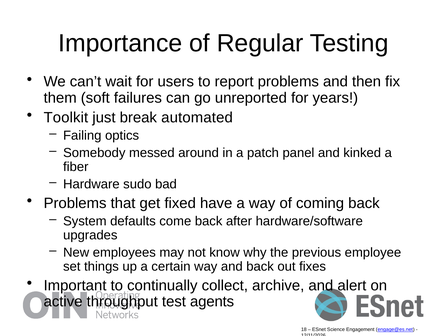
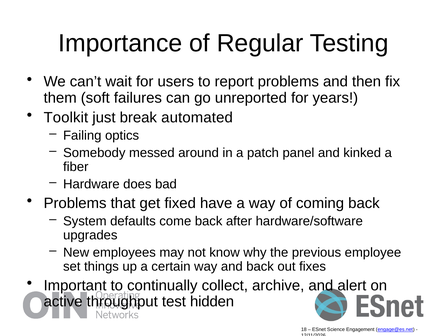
sudo: sudo -> does (137, 184)
agents: agents -> hidden (212, 301)
